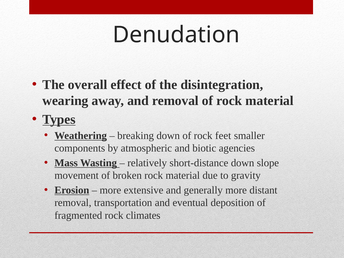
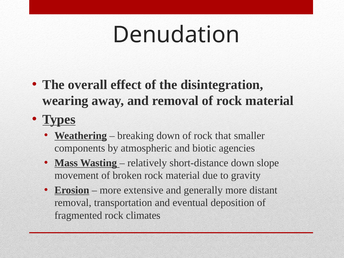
feet: feet -> that (223, 136)
